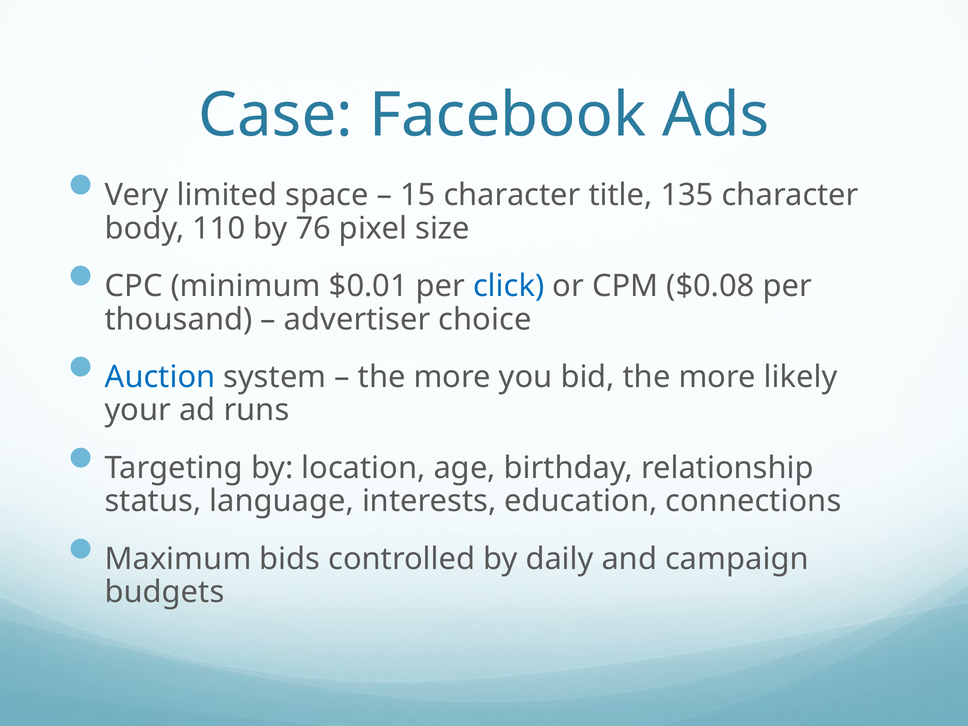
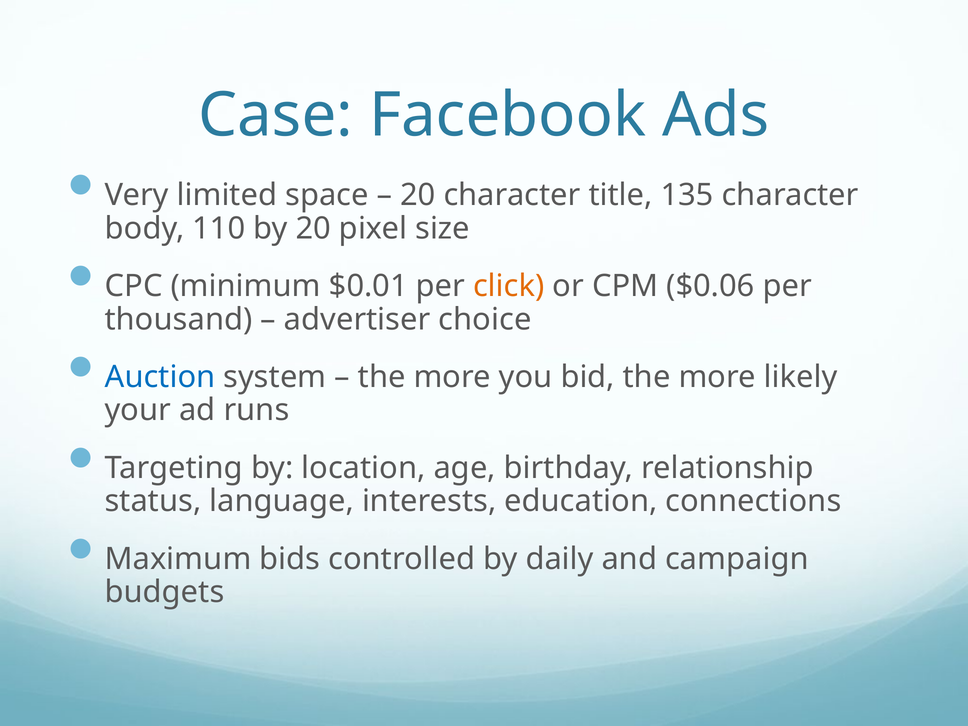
15: 15 -> 20 (418, 195)
by 76: 76 -> 20 (313, 228)
click colour: blue -> orange (509, 286)
$0.08: $0.08 -> $0.06 (710, 286)
